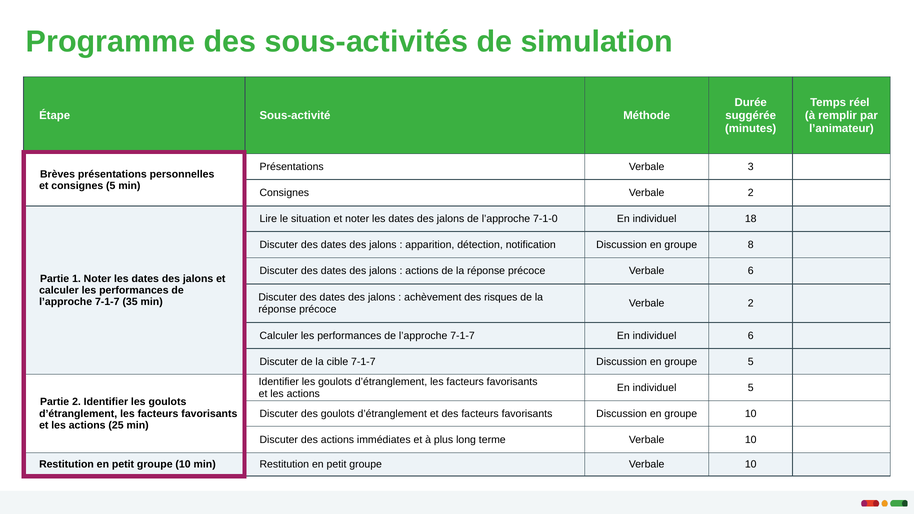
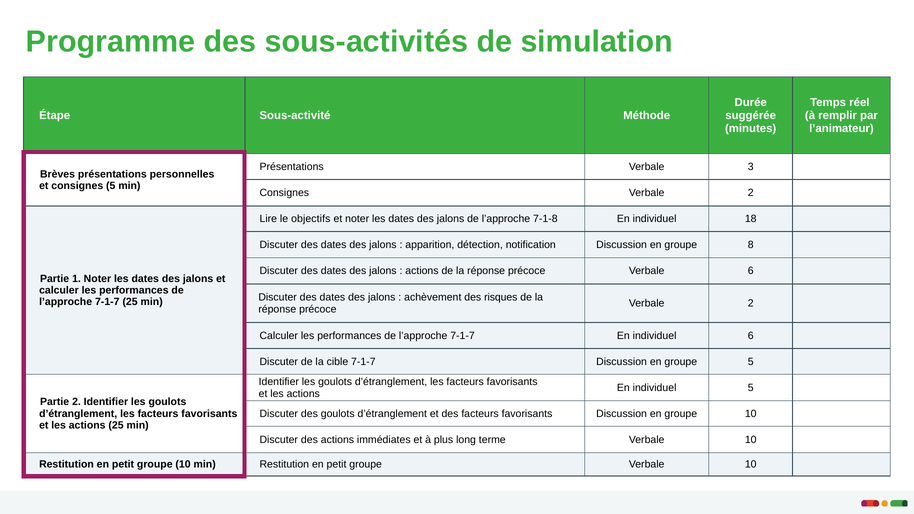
situation: situation -> objectifs (311, 219)
7-1-0: 7-1-0 -> 7-1-8 (545, 219)
7-1-7 35: 35 -> 25 (130, 302)
